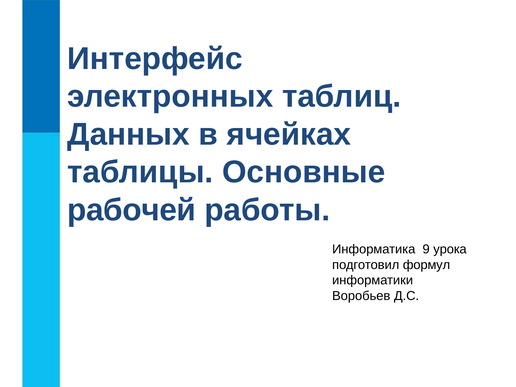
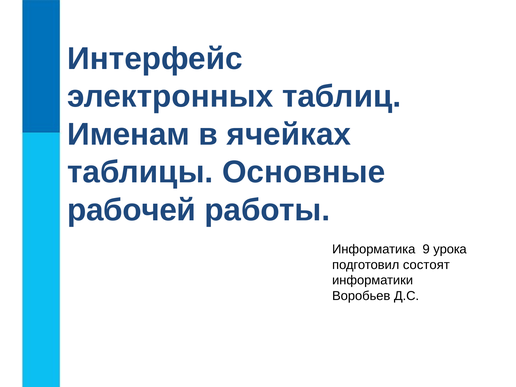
Данных: Данных -> Именам (129, 134)
формул: формул -> состоят (426, 265)
